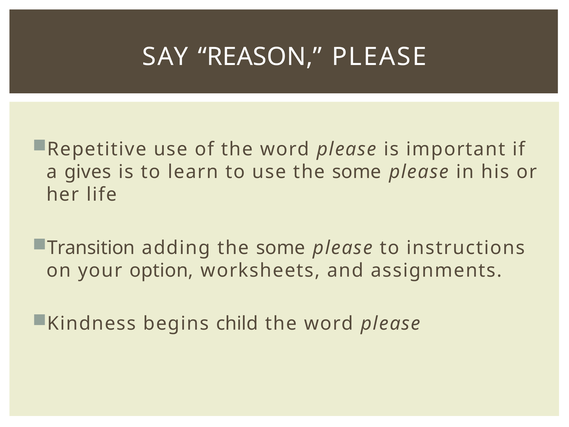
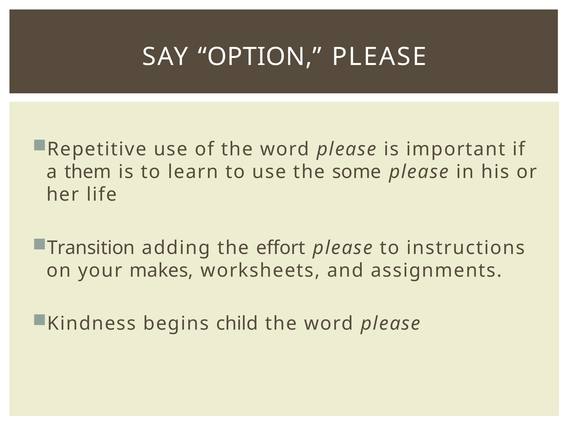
REASON: REASON -> OPTION (260, 57)
gives: gives -> them (88, 172)
adding the some: some -> effort (281, 248)
option: option -> makes (161, 270)
